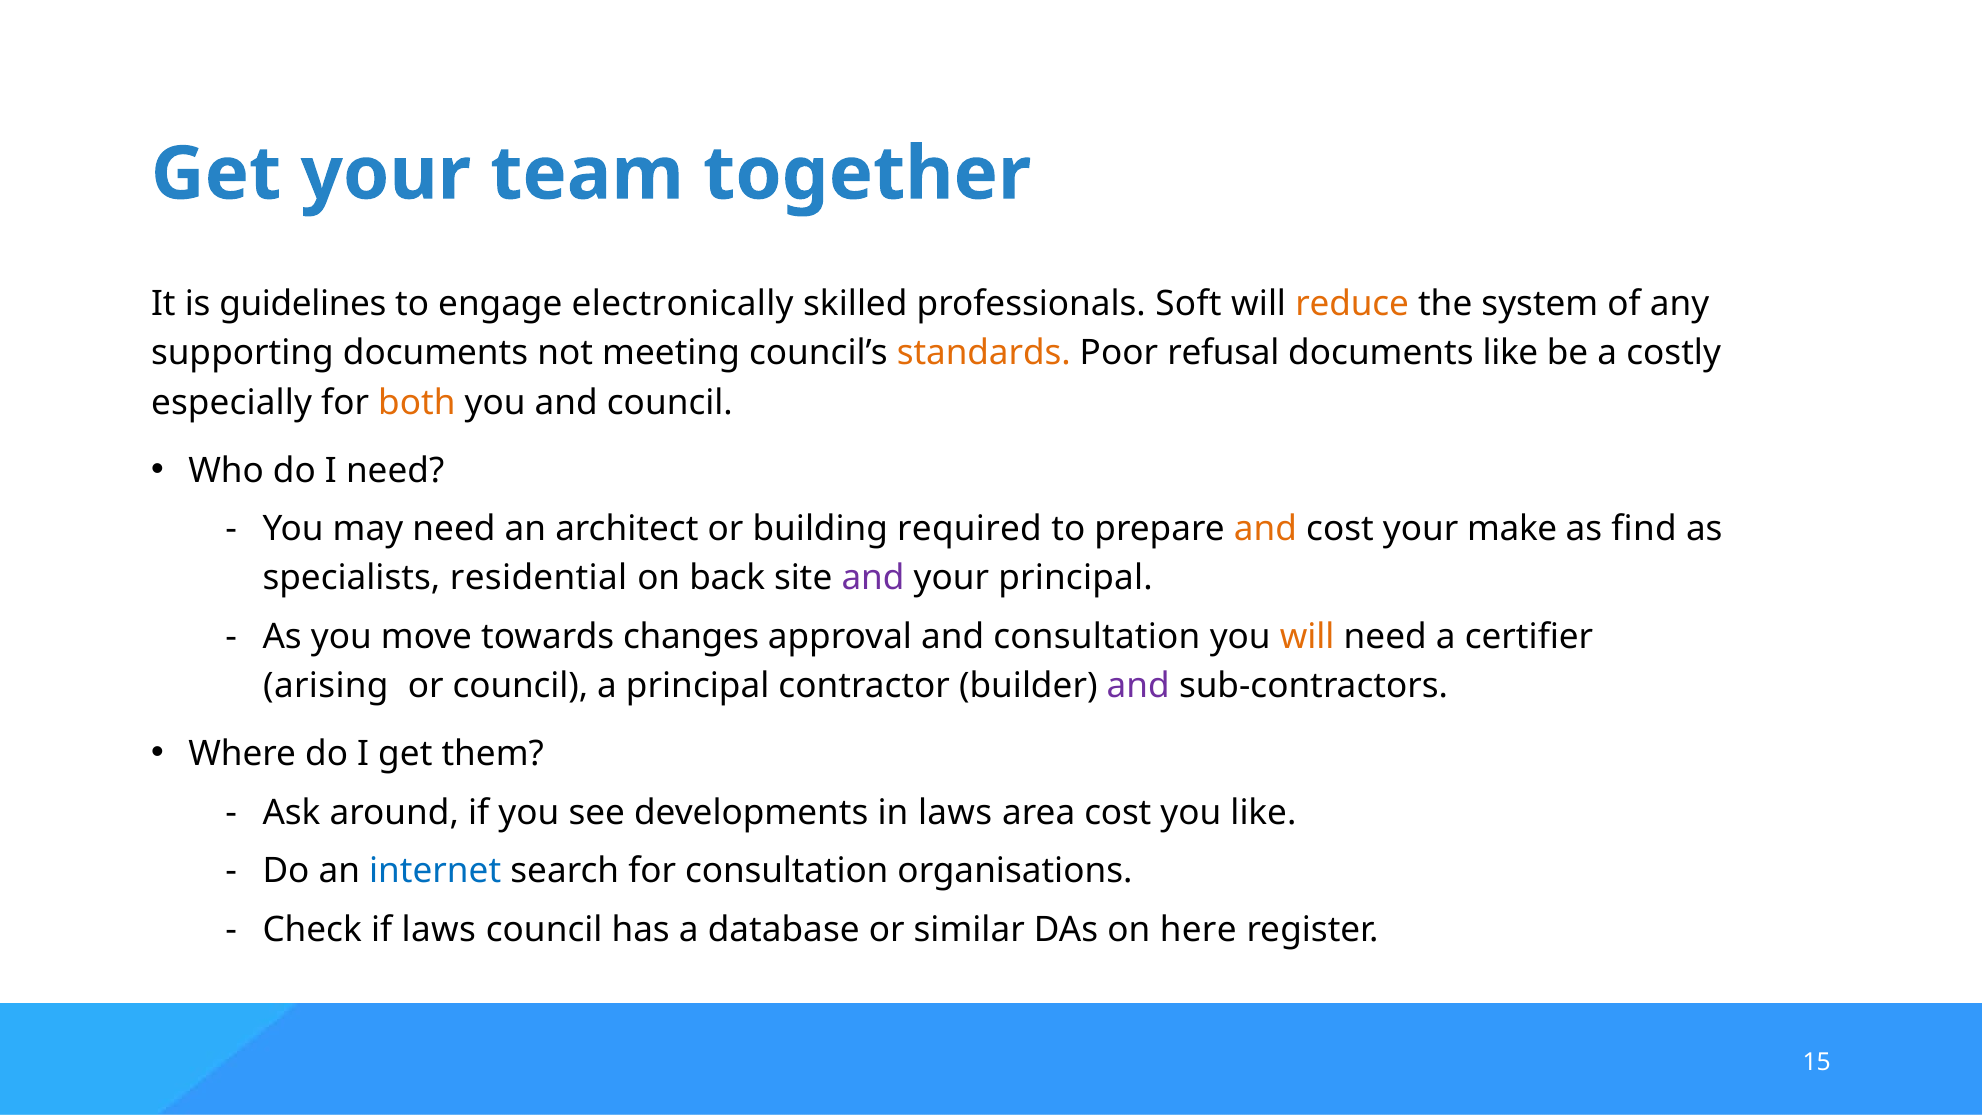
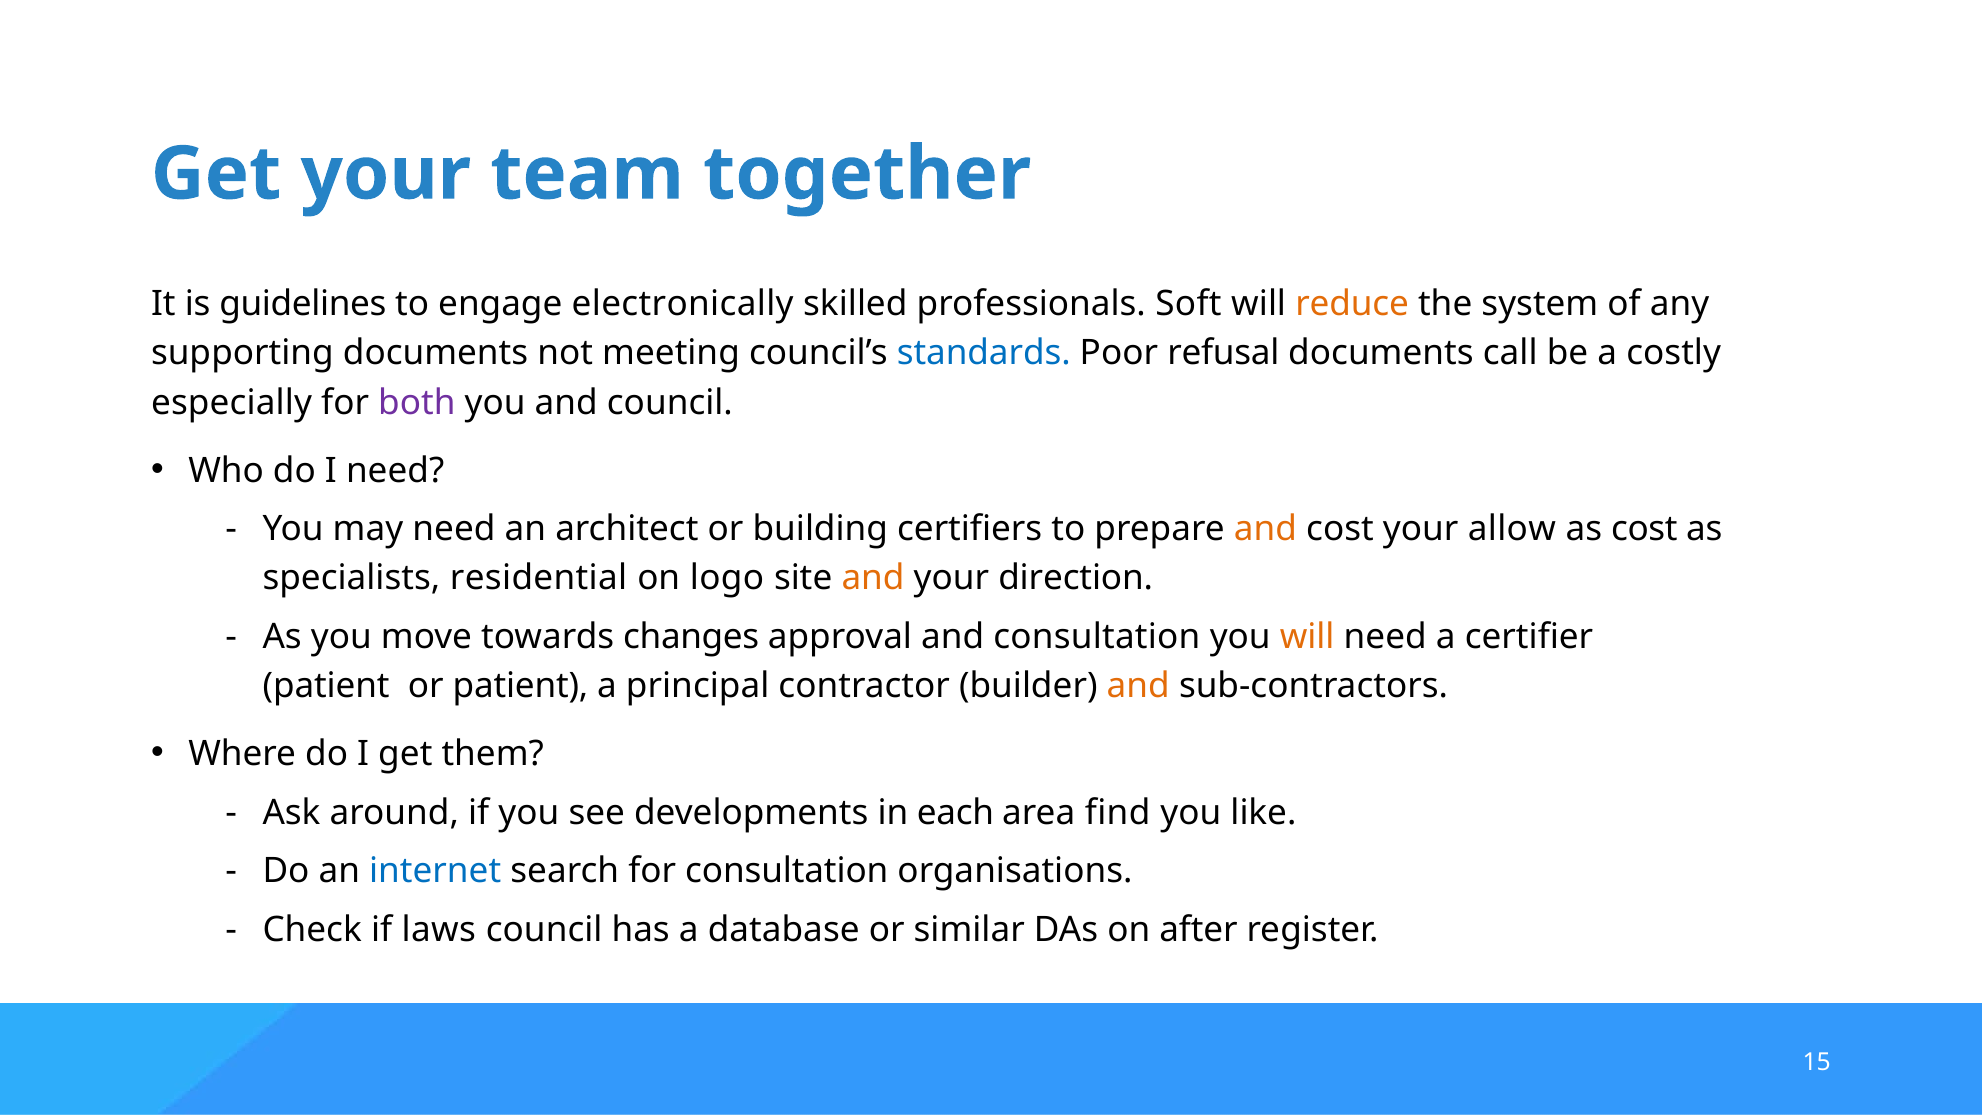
standards colour: orange -> blue (984, 353)
documents like: like -> call (1510, 353)
both colour: orange -> purple (417, 403)
required: required -> certifiers (970, 529)
make: make -> allow (1512, 529)
as find: find -> cost (1644, 529)
back: back -> logo (727, 578)
and colour: purple -> orange (873, 578)
your principal: principal -> direction (1076, 578)
arising: arising -> patient (326, 686)
or council: council -> patient (520, 686)
and colour: purple -> orange (1138, 686)
in laws: laws -> each (955, 812)
area cost: cost -> find (1118, 812)
here: here -> after (1198, 929)
